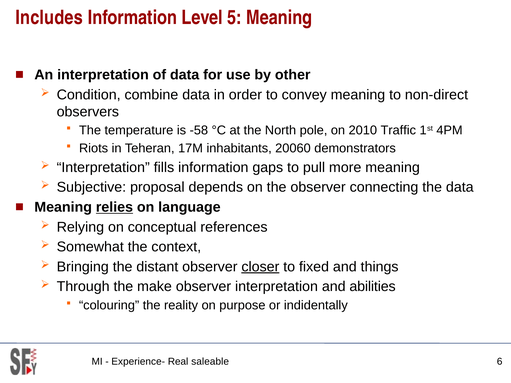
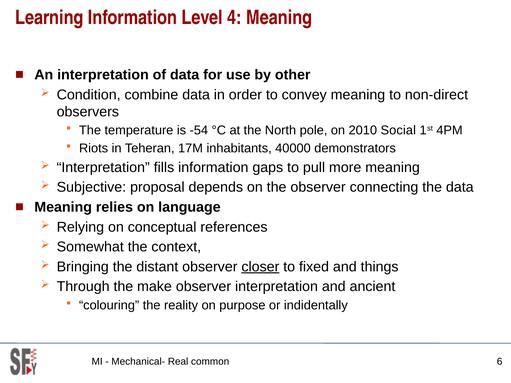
Includes: Includes -> Learning (49, 17)
5: 5 -> 4 (235, 17)
-58: -58 -> -54 (199, 131)
Traffic: Traffic -> Social (398, 131)
20060: 20060 -> 40000 (293, 148)
relies underline: present -> none (114, 207)
abilities: abilities -> ancient (372, 287)
Experience-: Experience- -> Mechanical- (138, 362)
saleable: saleable -> common (210, 362)
